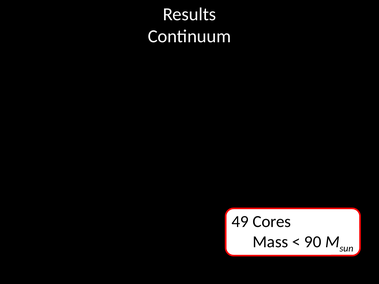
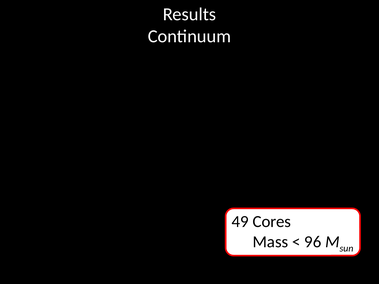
90: 90 -> 96 (313, 242)
